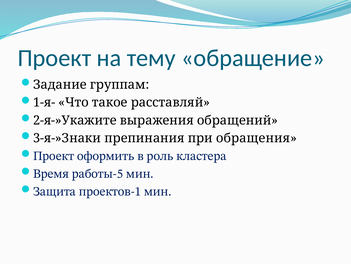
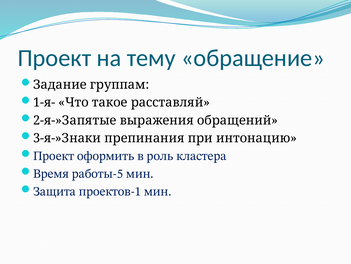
2-я-»Укажите: 2-я-»Укажите -> 2-я-»Запятые (75, 120)
обращения: обращения -> интонацию (257, 138)
